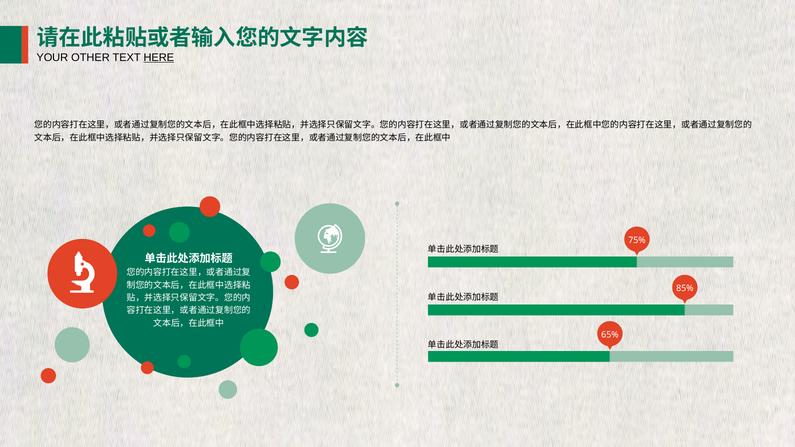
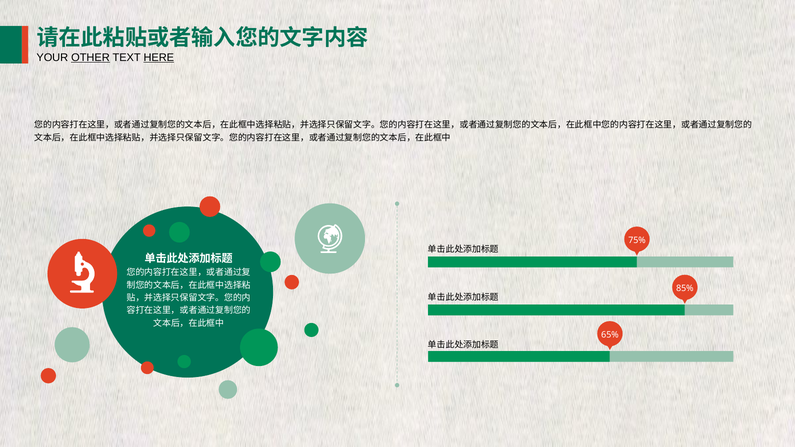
OTHER underline: none -> present (90, 57)
